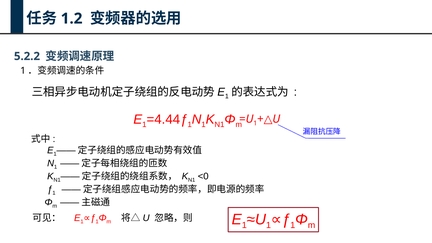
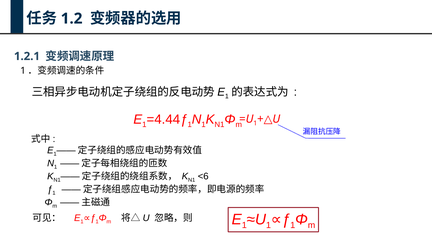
5.2.2: 5.2.2 -> 1.2.1 (27, 56)
<0: <0 -> <6 (203, 176)
